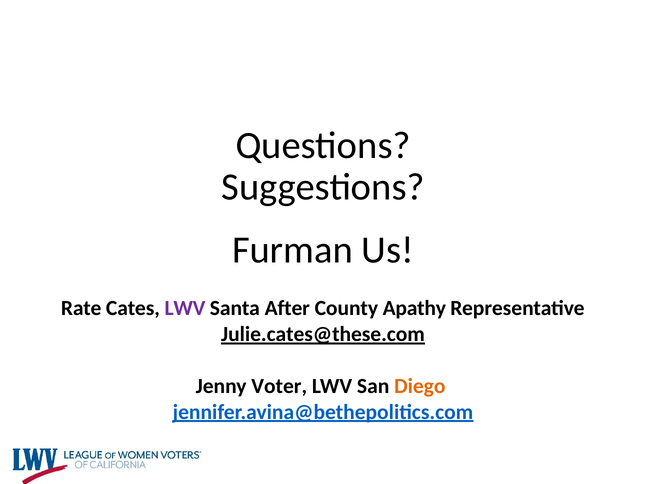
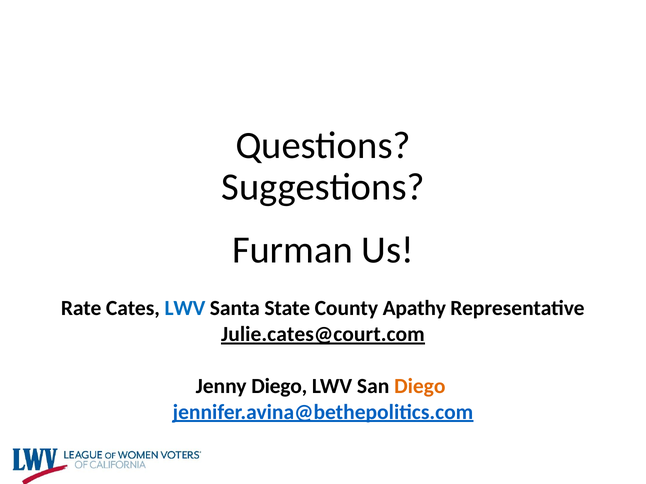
LWV colour: purple -> blue (185, 309)
After: After -> State (287, 309)
Julie.cates@these.com: Julie.cates@these.com -> Julie.cates@court.com (323, 334)
Jenny Voter: Voter -> Diego (279, 387)
